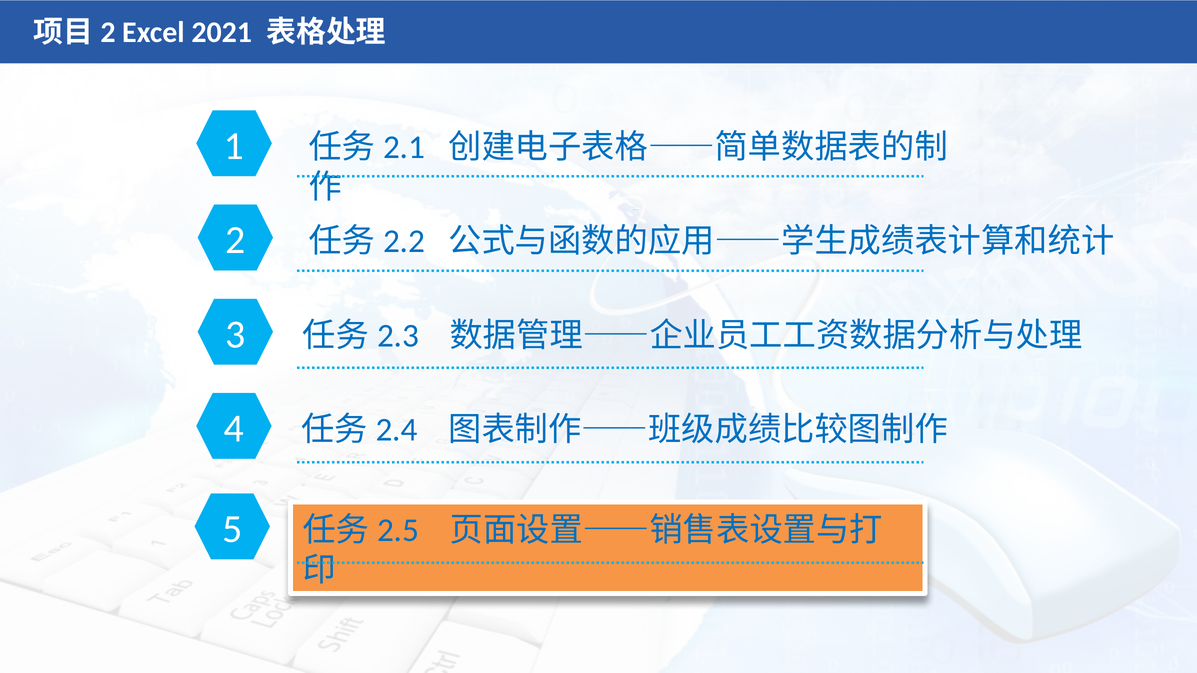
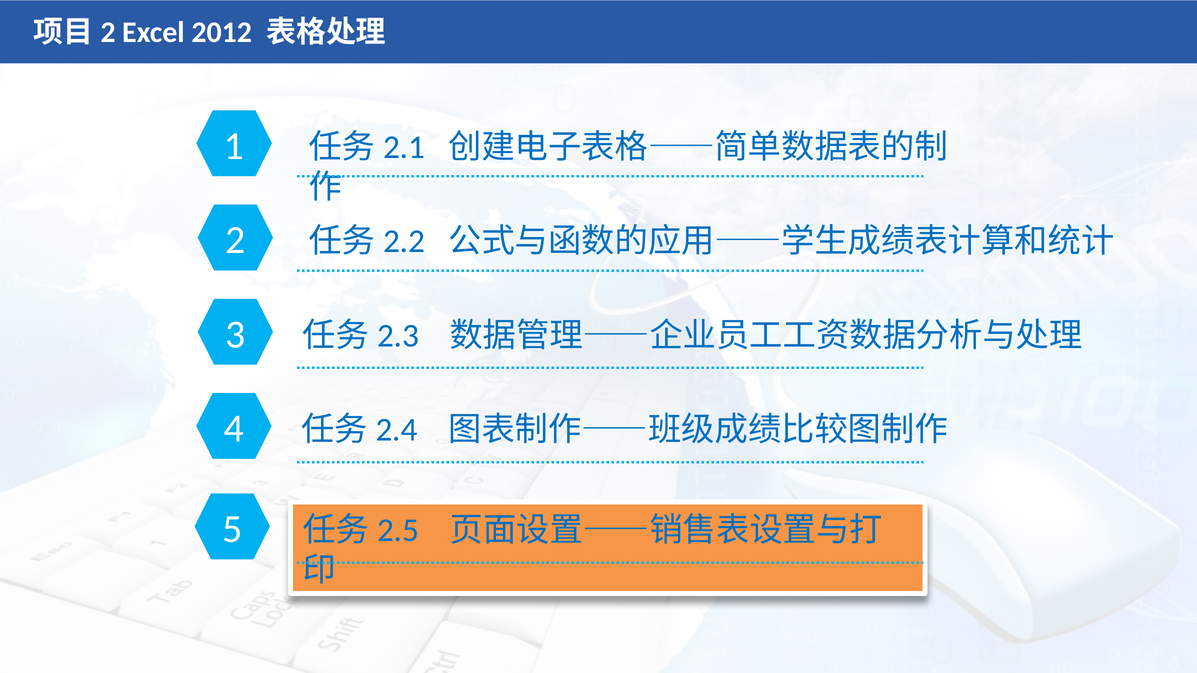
2021: 2021 -> 2012 (222, 33)
